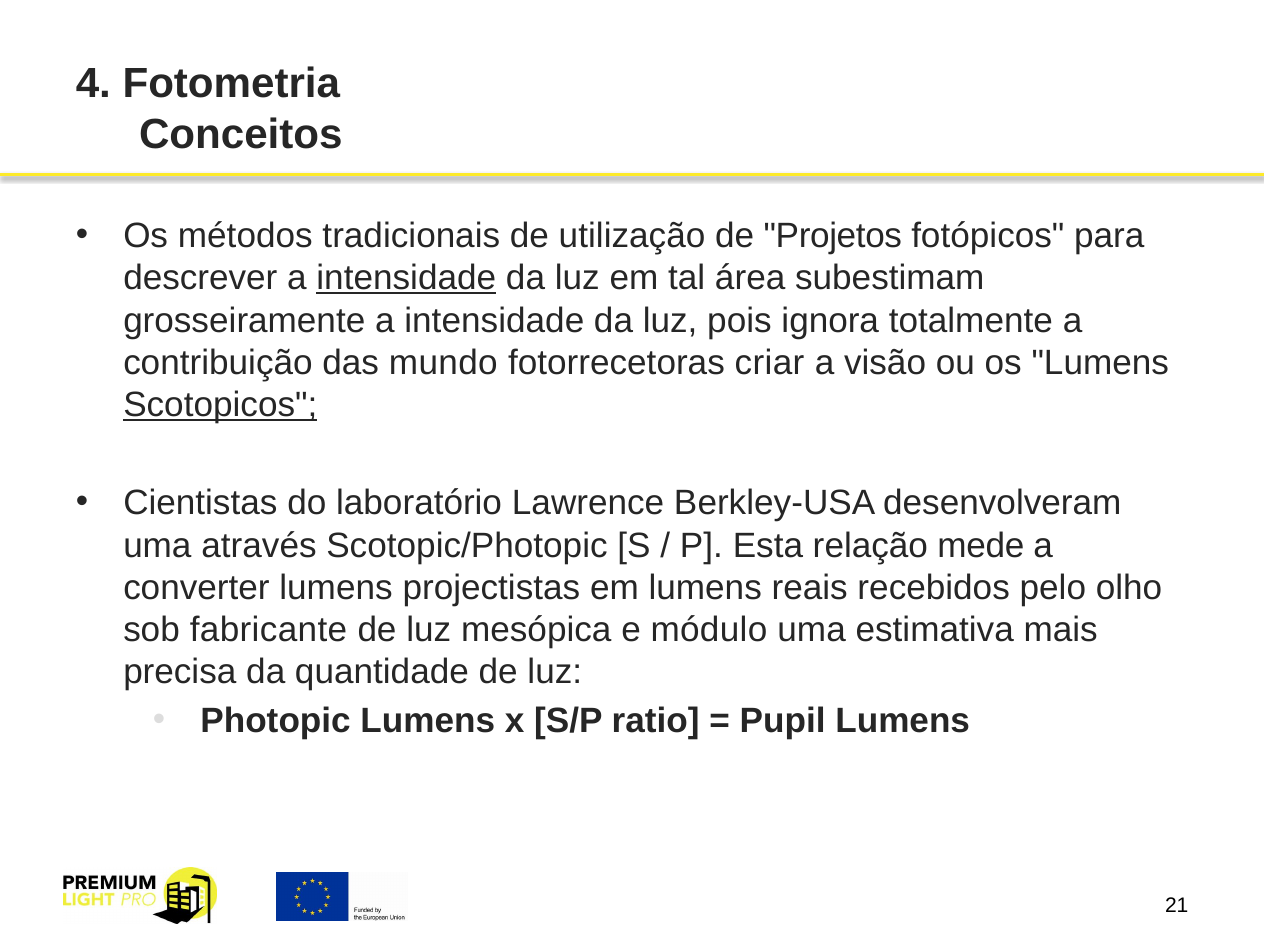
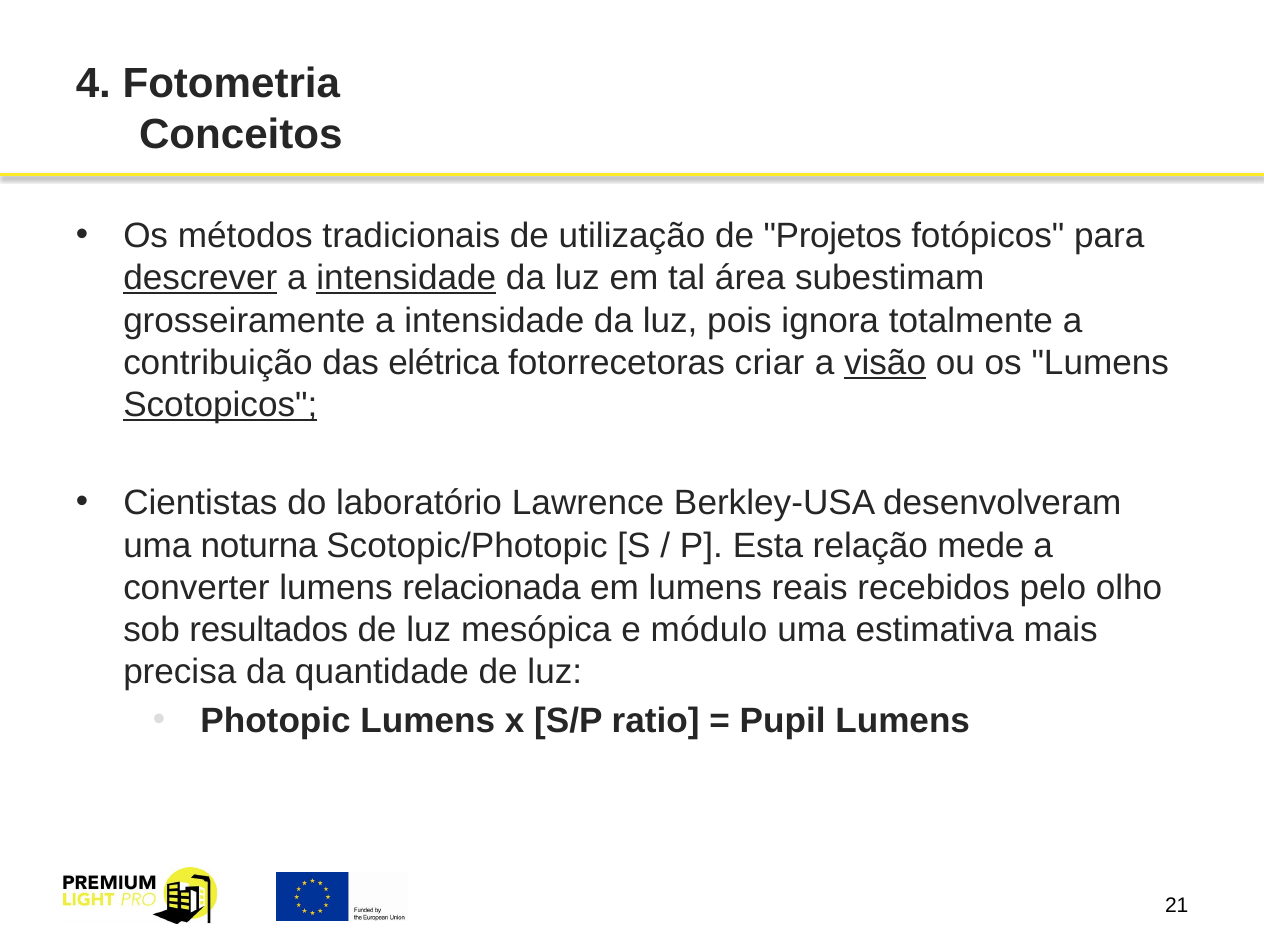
descrever underline: none -> present (200, 278)
mundo: mundo -> elétrica (444, 363)
visão underline: none -> present (885, 363)
através: através -> noturna (259, 546)
projectistas: projectistas -> relacionada (492, 588)
fabricante: fabricante -> resultados (269, 630)
